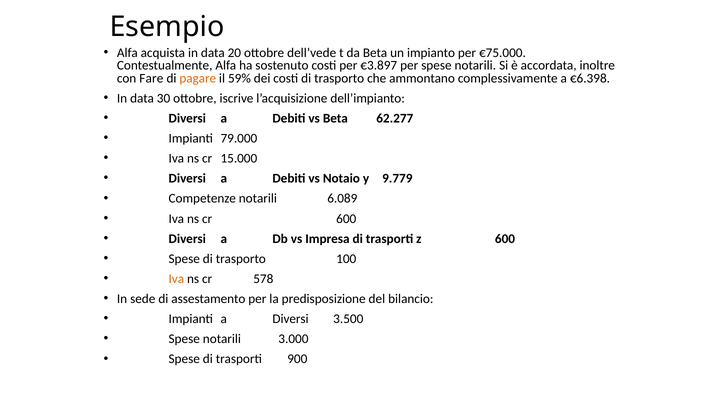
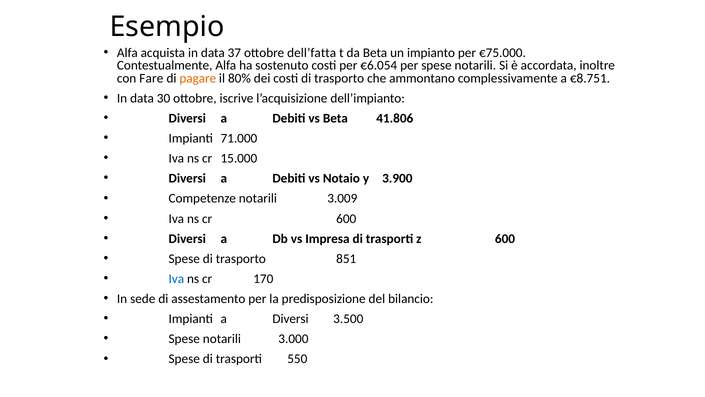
20: 20 -> 37 (234, 53)
dell’vede: dell’vede -> dell’fatta (312, 53)
€3.897: €3.897 -> €6.054 (379, 65)
59%: 59% -> 80% (239, 78)
€6.398: €6.398 -> €8.751 (590, 78)
62.277: 62.277 -> 41.806 (395, 118)
79.000: 79.000 -> 71.000 (239, 138)
9.779: 9.779 -> 3.900 (397, 178)
6.089: 6.089 -> 3.009 (342, 198)
100: 100 -> 851 (346, 258)
Iva colour: orange -> blue (176, 279)
578: 578 -> 170 (263, 279)
900: 900 -> 550 (297, 359)
